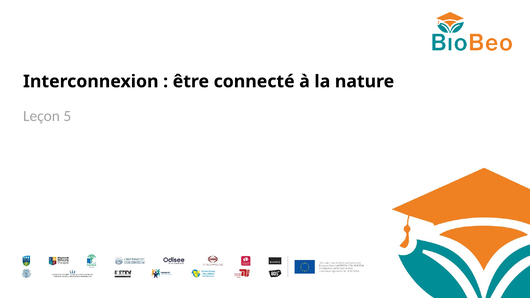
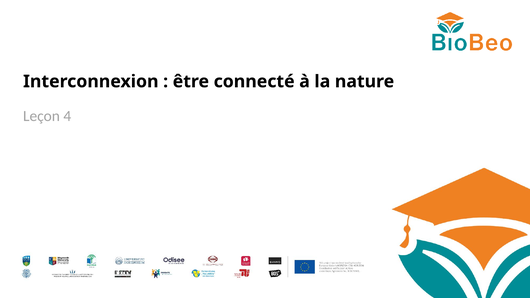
5: 5 -> 4 (67, 116)
